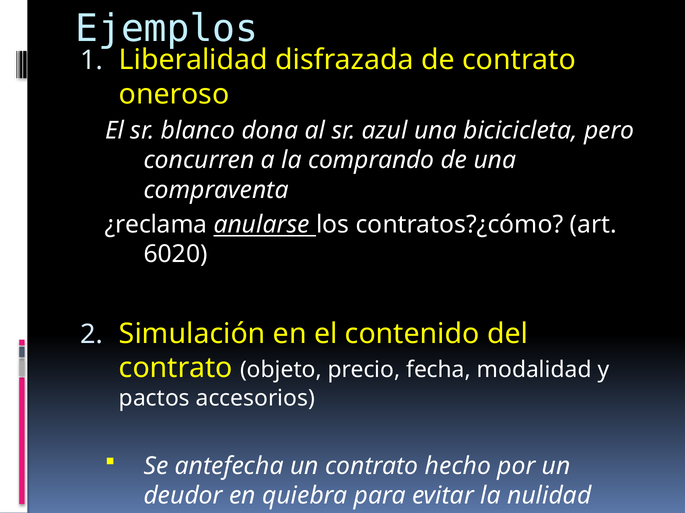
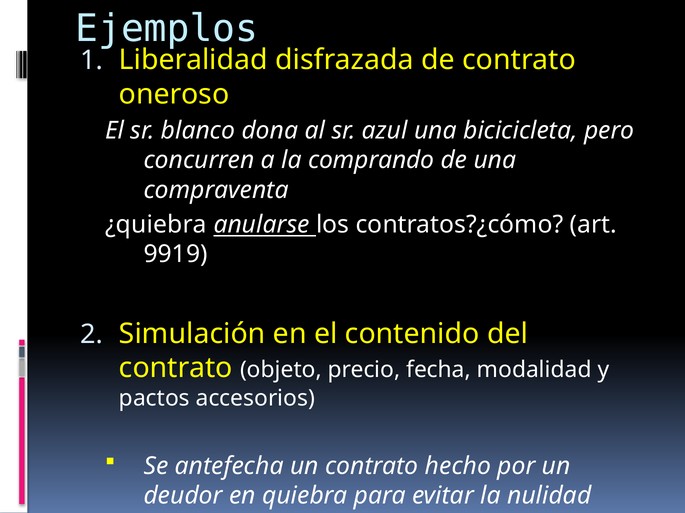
¿reclama: ¿reclama -> ¿quiebra (156, 225)
6020: 6020 -> 9919 (176, 254)
